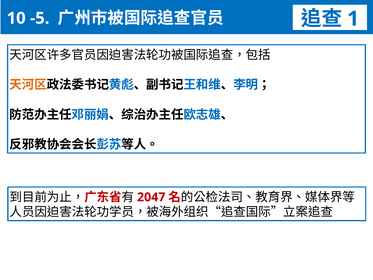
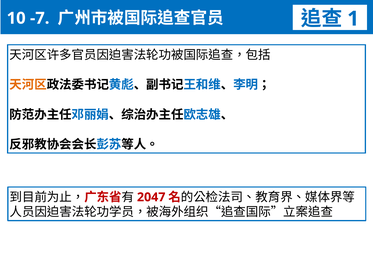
-5: -5 -> -7 (40, 18)
